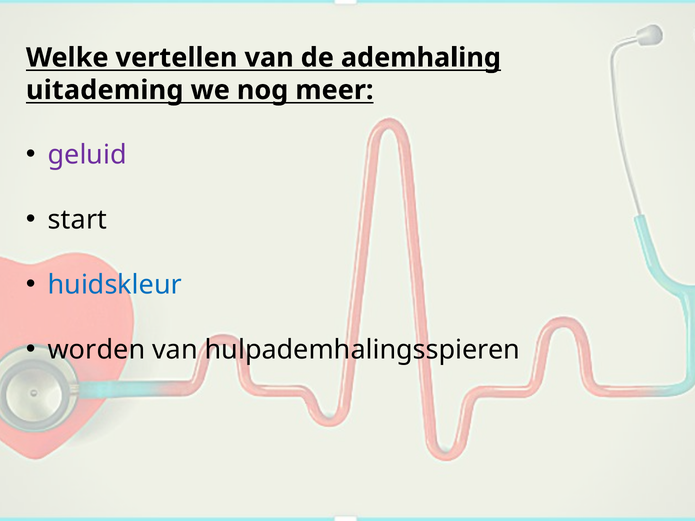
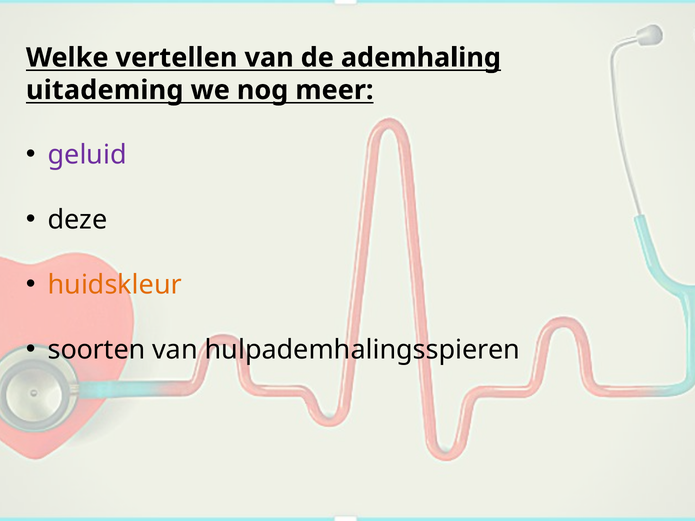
start: start -> deze (78, 220)
huidskleur colour: blue -> orange (115, 285)
worden: worden -> soorten (97, 350)
